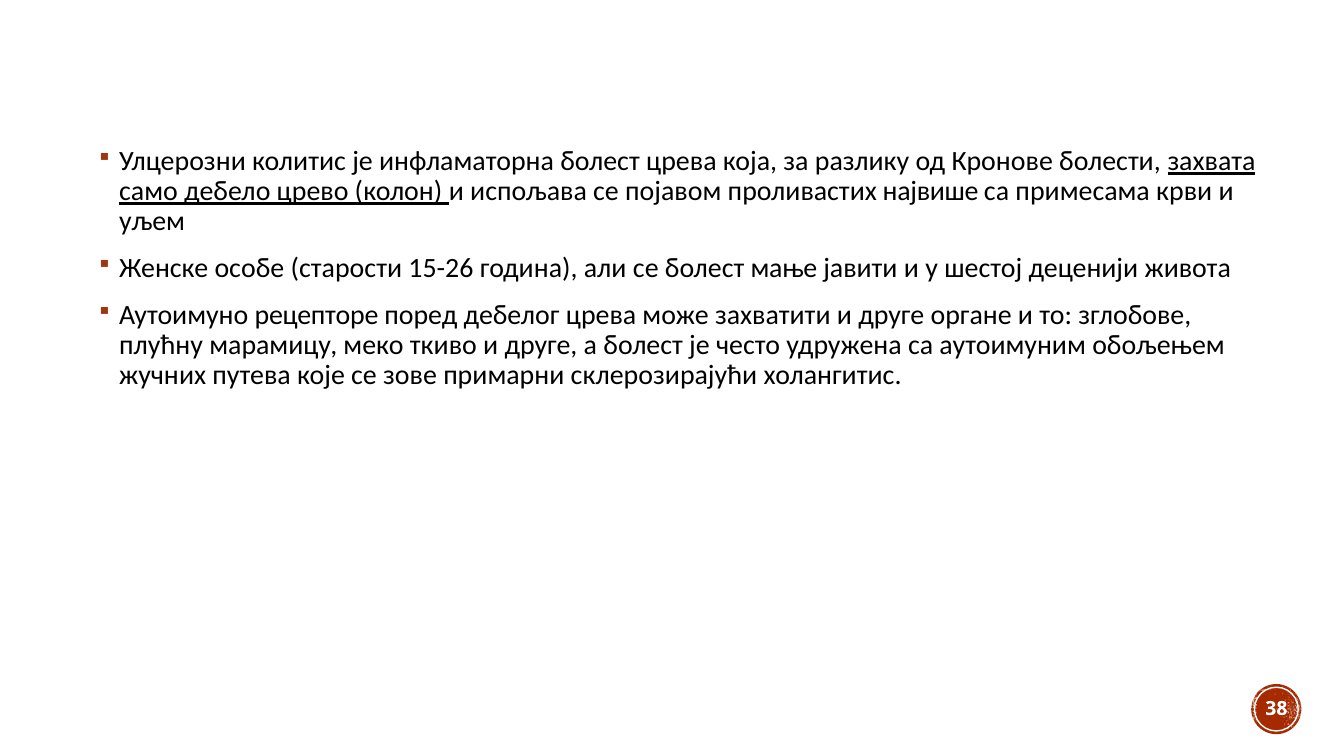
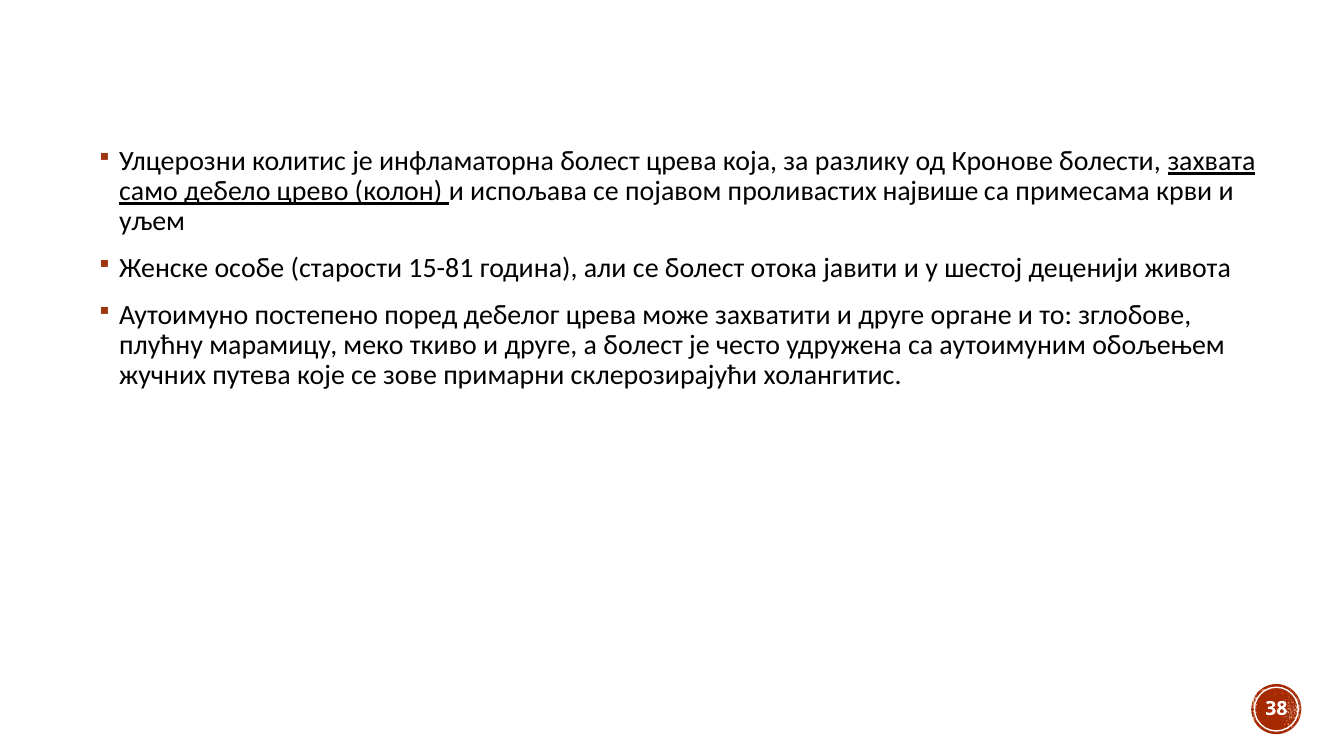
15-26: 15-26 -> 15-81 (441, 268)
мање: мање -> отока (784, 268)
рецепторе: рецепторе -> постепено (316, 315)
